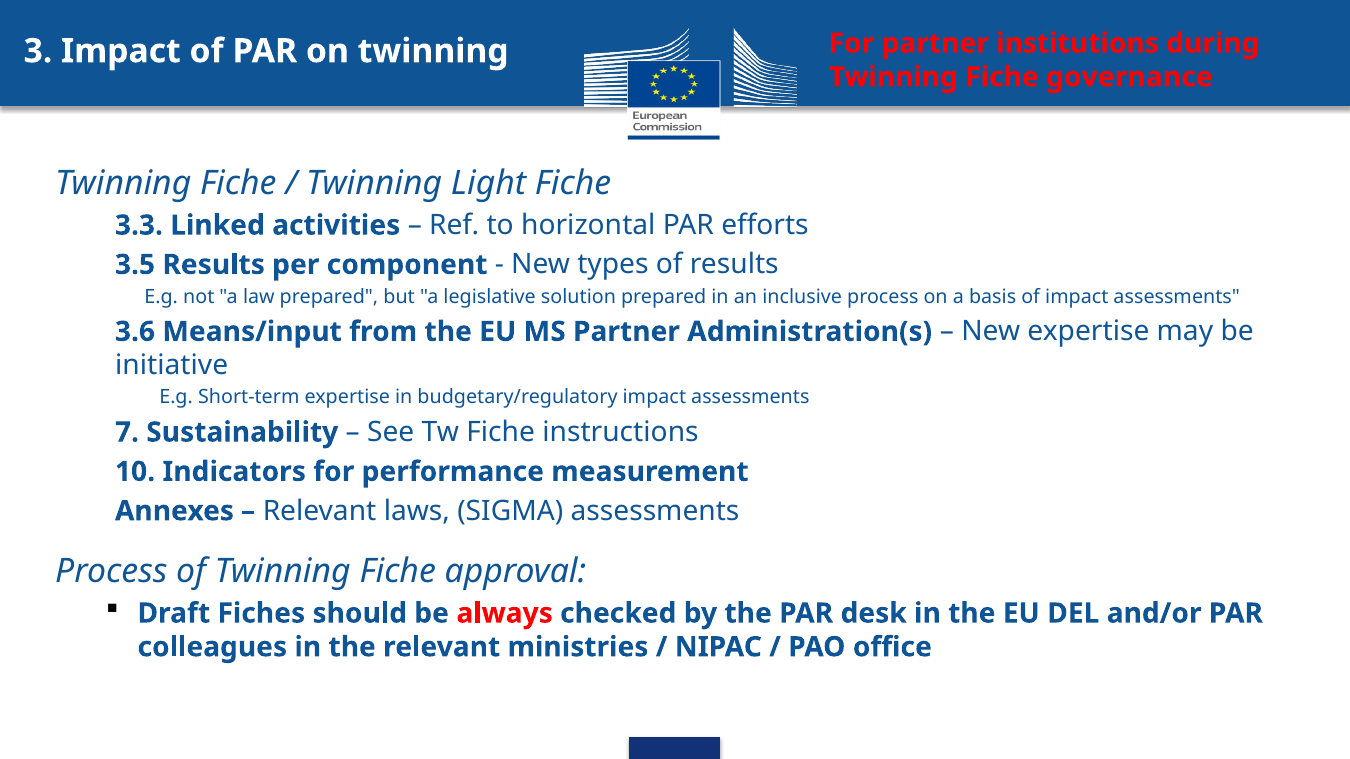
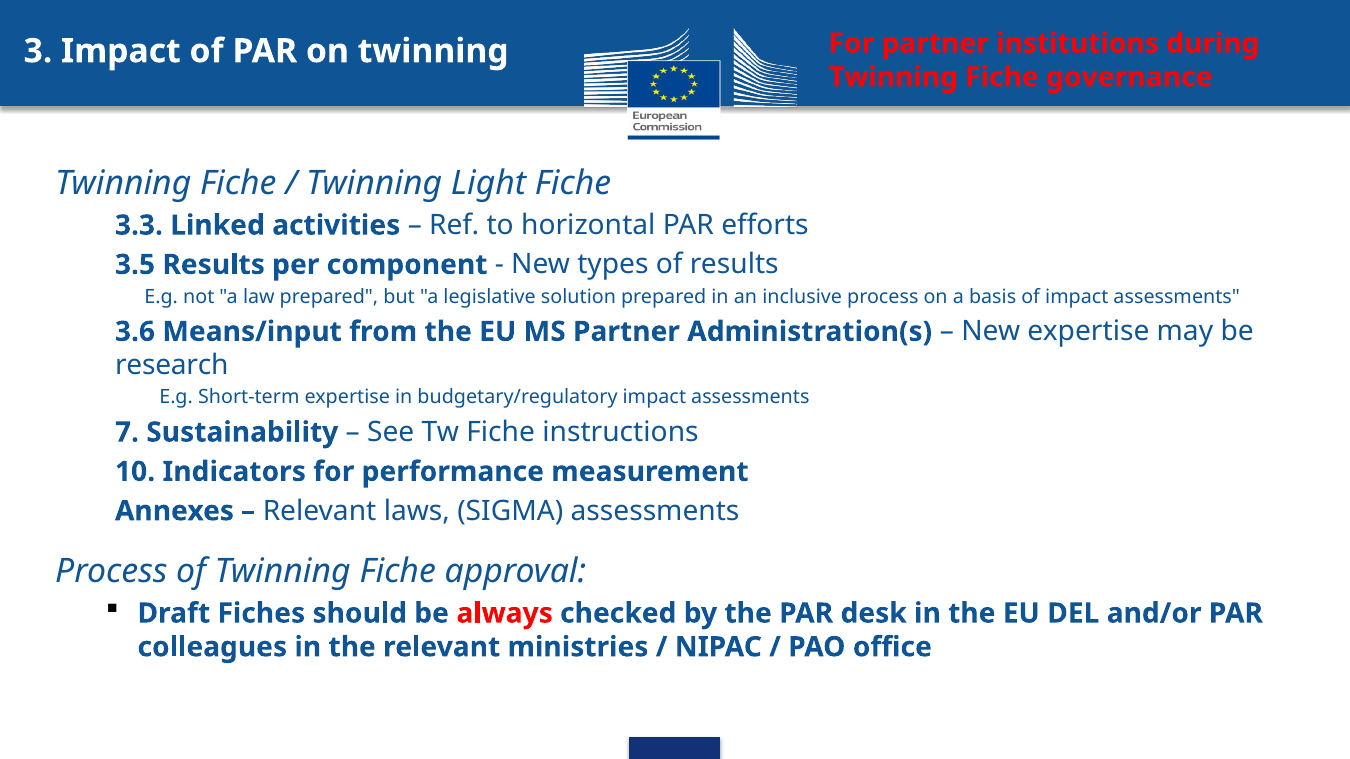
initiative: initiative -> research (172, 366)
